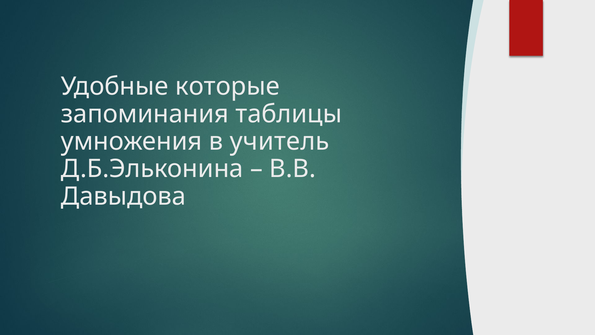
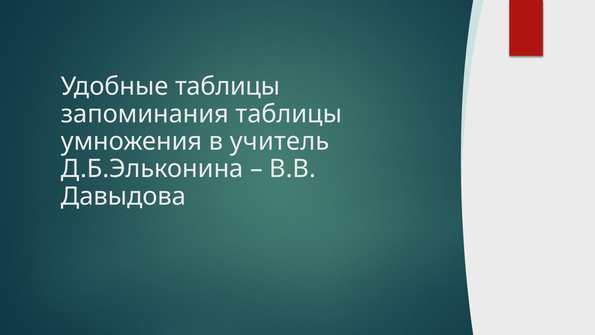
Удобные которые: которые -> таблицы (228, 86)
